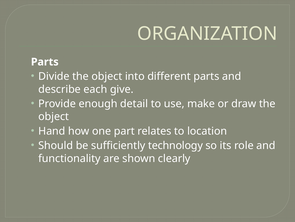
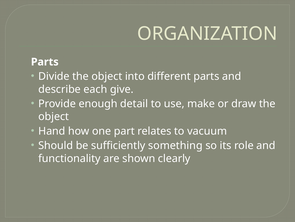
location: location -> vacuum (207, 131)
technology: technology -> something (175, 145)
